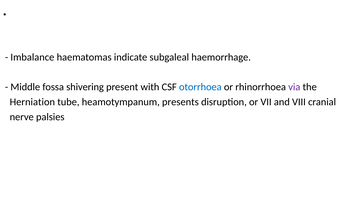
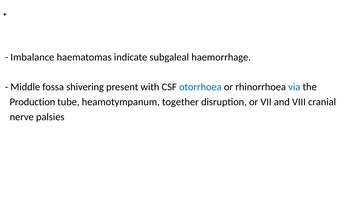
via colour: purple -> blue (294, 87)
Herniation: Herniation -> Production (32, 102)
presents: presents -> together (180, 102)
